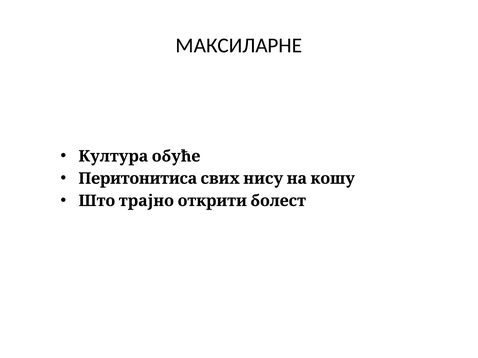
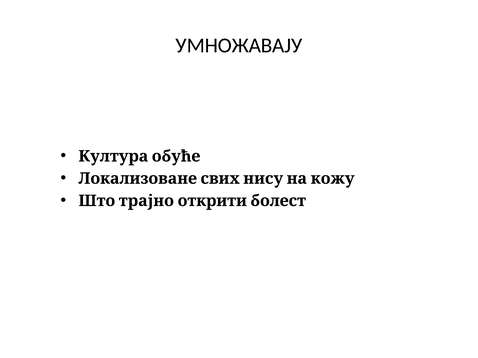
МАКСИЛАРНЕ: МАКСИЛАРНЕ -> УМНОЖАВАЈУ (239, 46)
Перитонитиса: Перитонитиса -> Локализоване (138, 179)
кошу: кошу -> кожу (333, 179)
